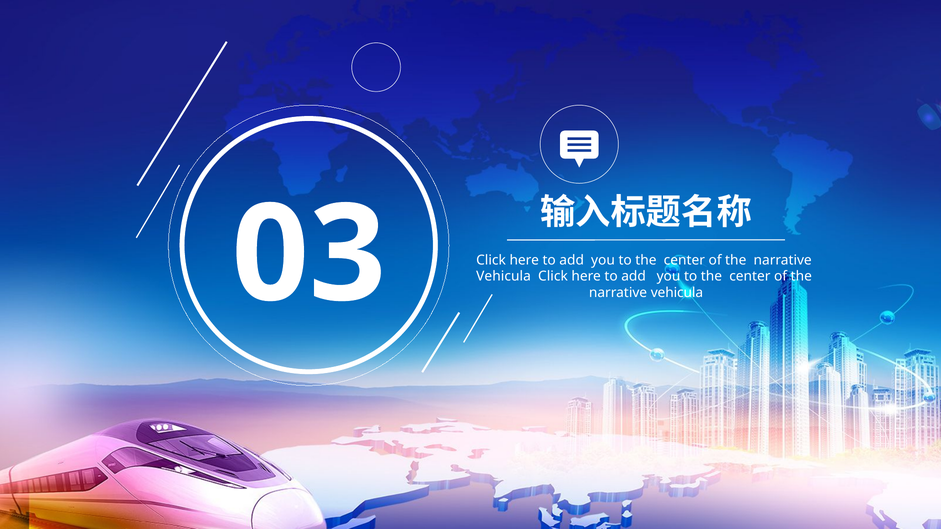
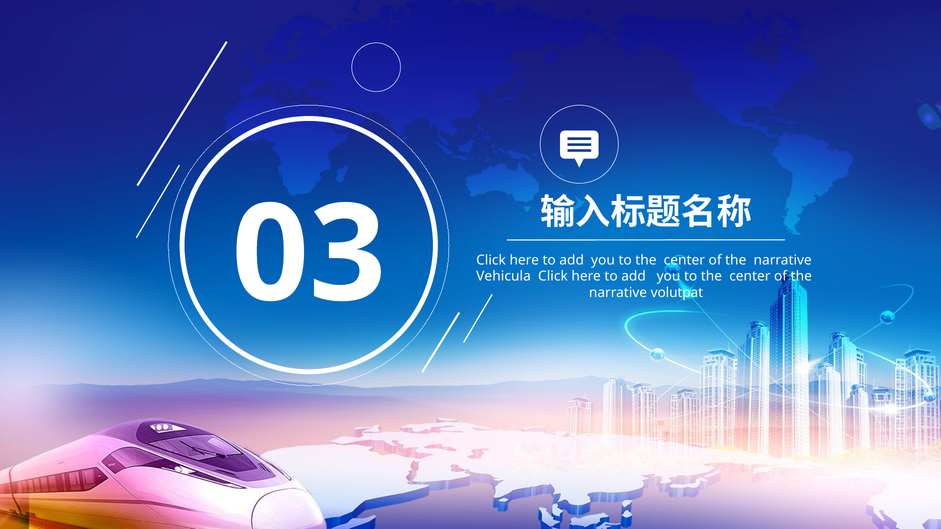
vehicula: vehicula -> volutpat (677, 293)
